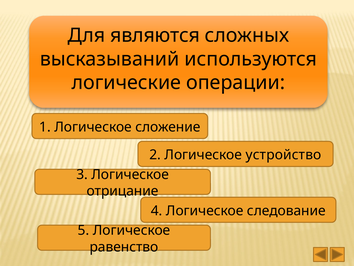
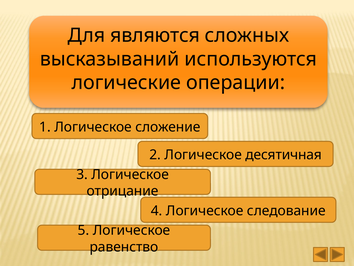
устройство: устройство -> десятичная (284, 155)
